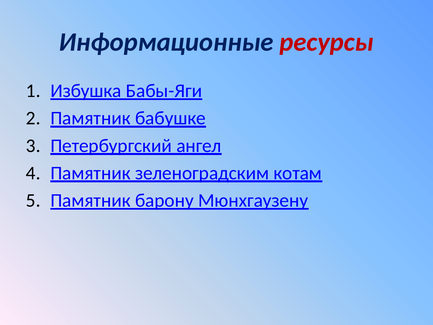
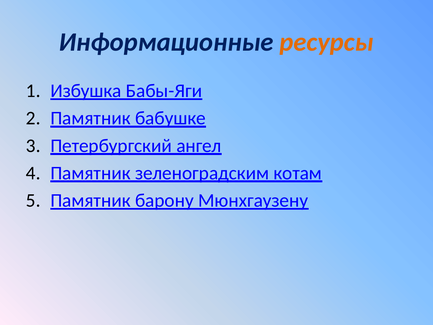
ресурсы colour: red -> orange (327, 42)
